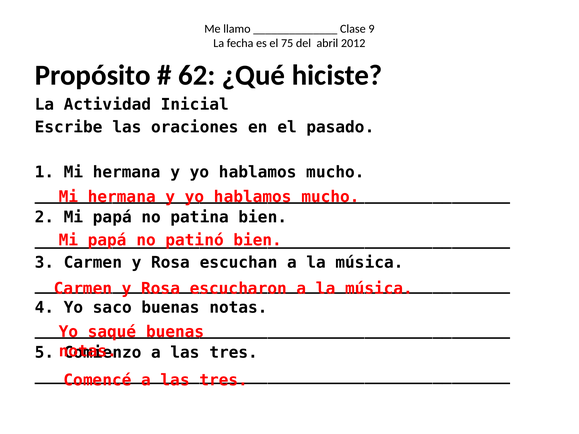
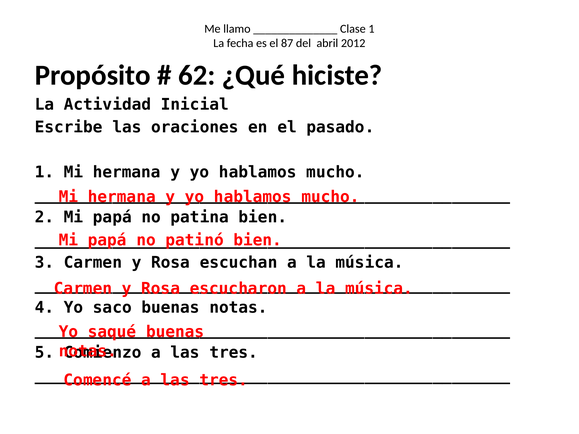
Clase 9: 9 -> 1 (372, 29)
75: 75 -> 87 (287, 43)
